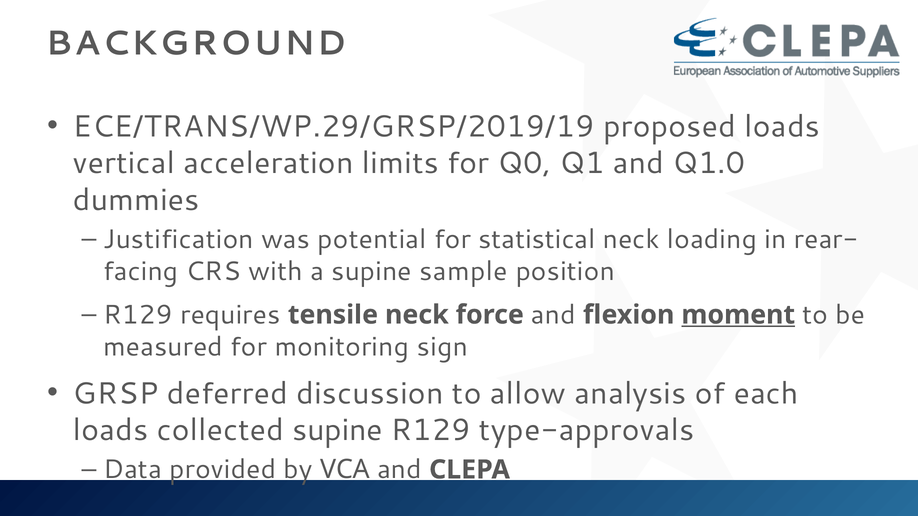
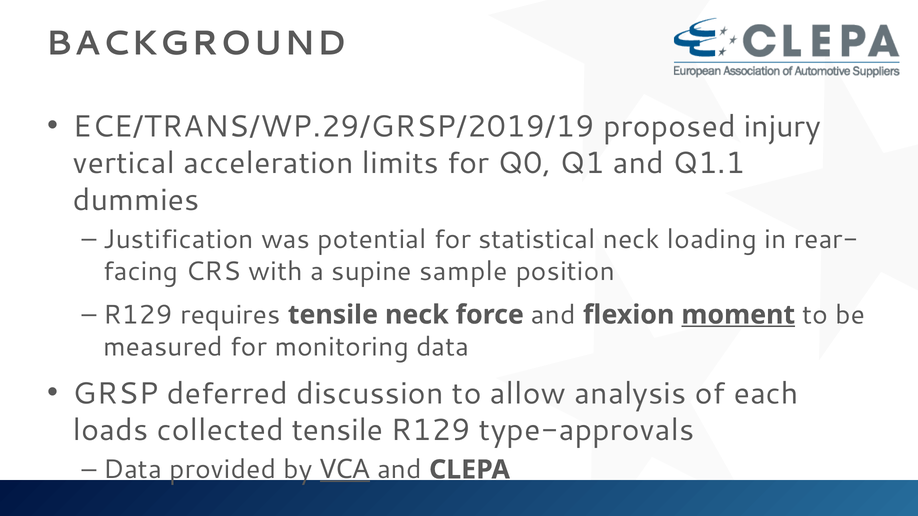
proposed loads: loads -> injury (782, 127)
Q1.0: Q1.0 -> Q1.1 (709, 163)
monitoring sign: sign -> data (443, 347)
collected supine: supine -> tensile (337, 430)
VCA underline: none -> present (345, 470)
